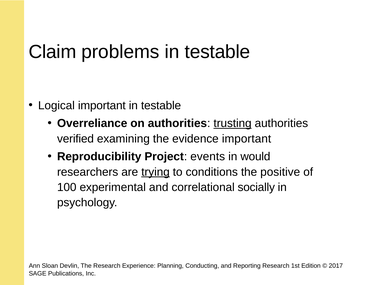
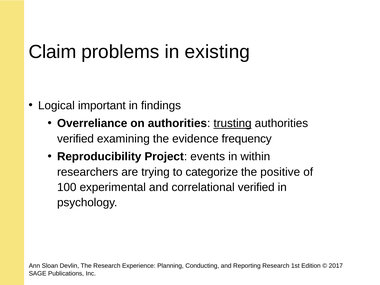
problems in testable: testable -> existing (217, 52)
testable: testable -> findings (161, 105)
evidence important: important -> frequency (247, 139)
would: would -> within (255, 157)
trying underline: present -> none (156, 172)
conditions: conditions -> categorize (212, 172)
correlational socially: socially -> verified (256, 187)
